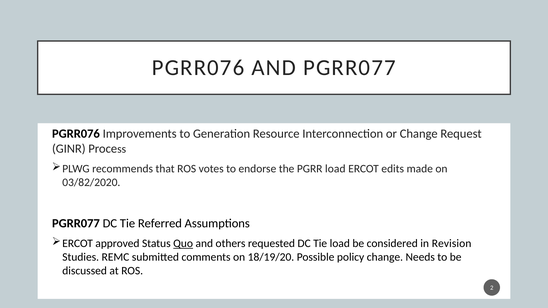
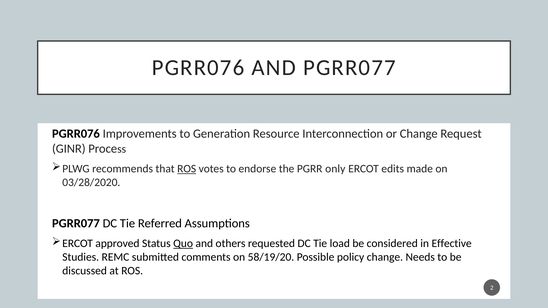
ROS underline: none -> present (187, 169)
PGRR load: load -> only (335, 169)
03/82/2020: 03/82/2020 -> 03/28/2020 (91, 183)
Revision: Revision -> Effective (452, 244)
18/19/20: 18/19/20 -> 58/19/20 (271, 257)
